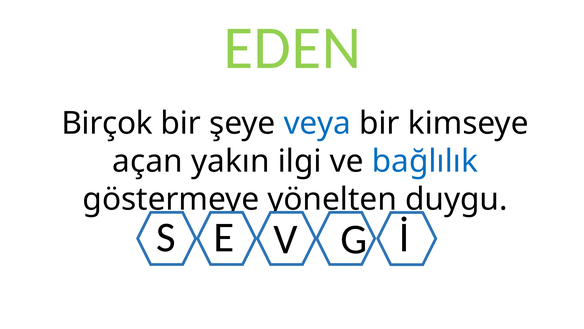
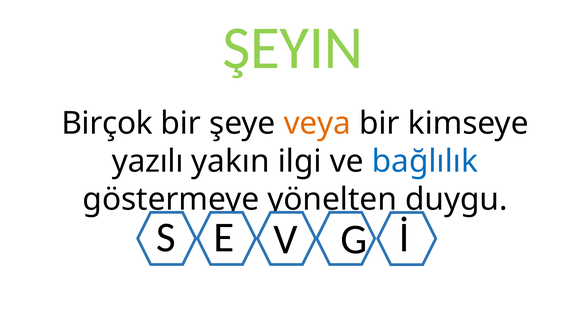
EDEN: EDEN -> ŞEYIN (293, 48)
veya colour: blue -> orange (317, 123)
açan: açan -> yazılı (148, 161)
